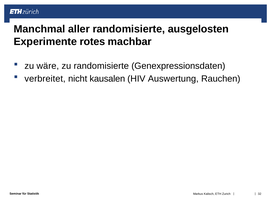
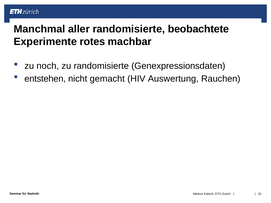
ausgelosten: ausgelosten -> beobachtete (198, 29)
wäre: wäre -> noch (48, 66)
verbreitet: verbreitet -> entstehen (45, 79)
kausalen: kausalen -> gemacht (107, 79)
